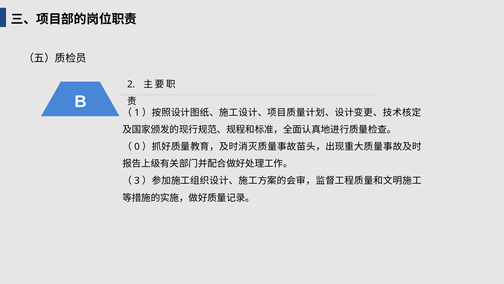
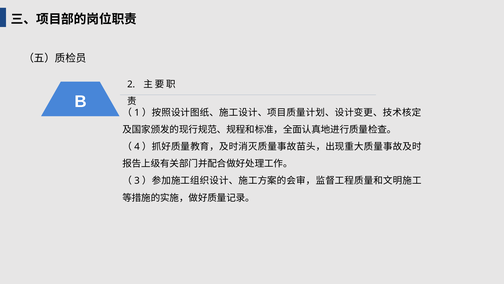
0: 0 -> 4 (137, 147)
